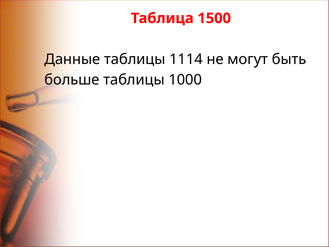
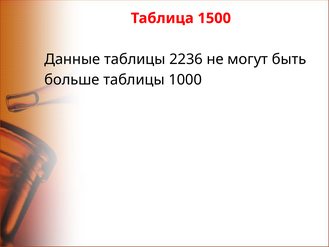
1114: 1114 -> 2236 (186, 59)
